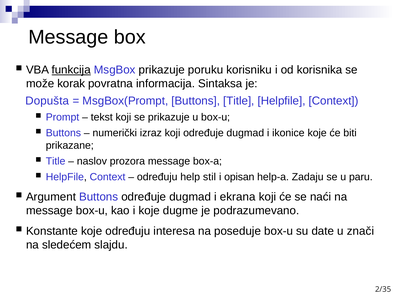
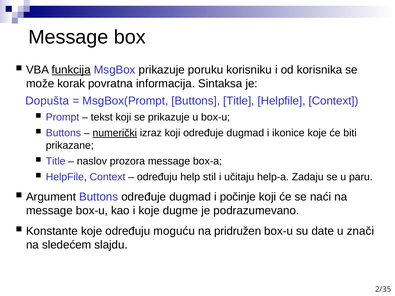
numerički underline: none -> present (115, 133)
opisan: opisan -> učitaju (239, 177)
ekrana: ekrana -> počinje (238, 197)
interesa: interesa -> moguću (174, 231)
poseduje: poseduje -> pridružen (238, 231)
